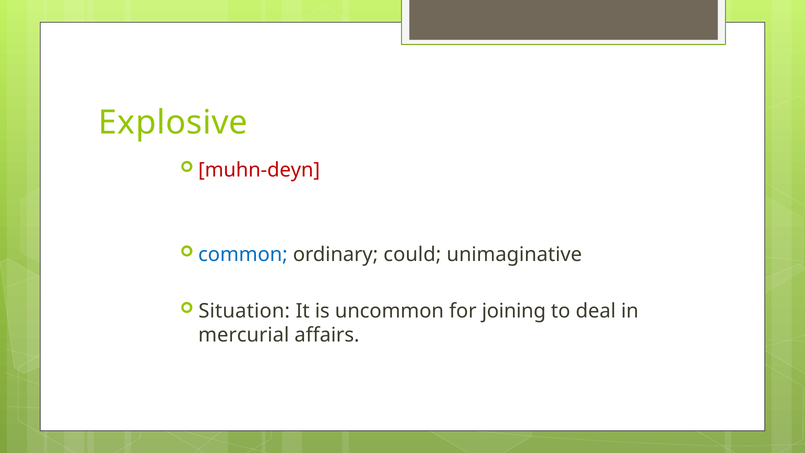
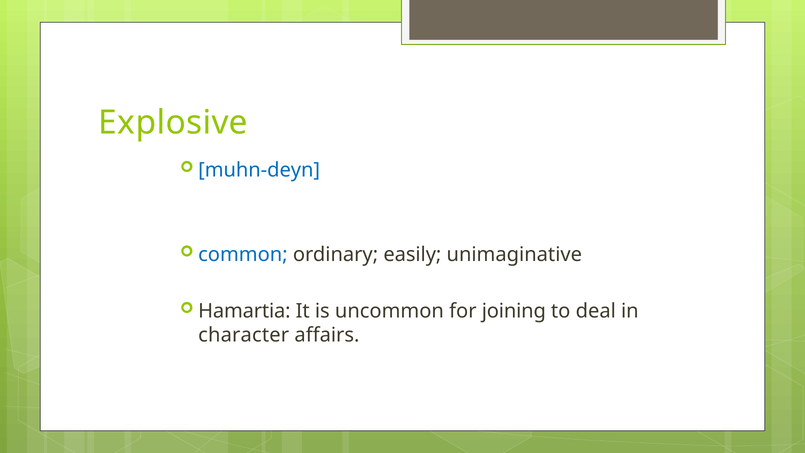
muhn-deyn colour: red -> blue (259, 170)
could: could -> easily (412, 254)
Situation: Situation -> Hamartia (244, 311)
mercurial: mercurial -> character (244, 335)
